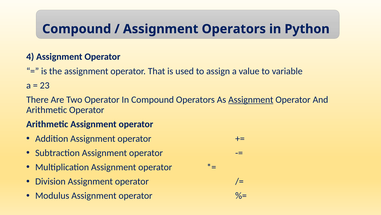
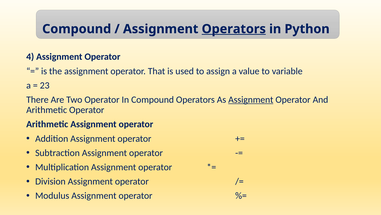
Operators underline: none -> present (234, 29)
